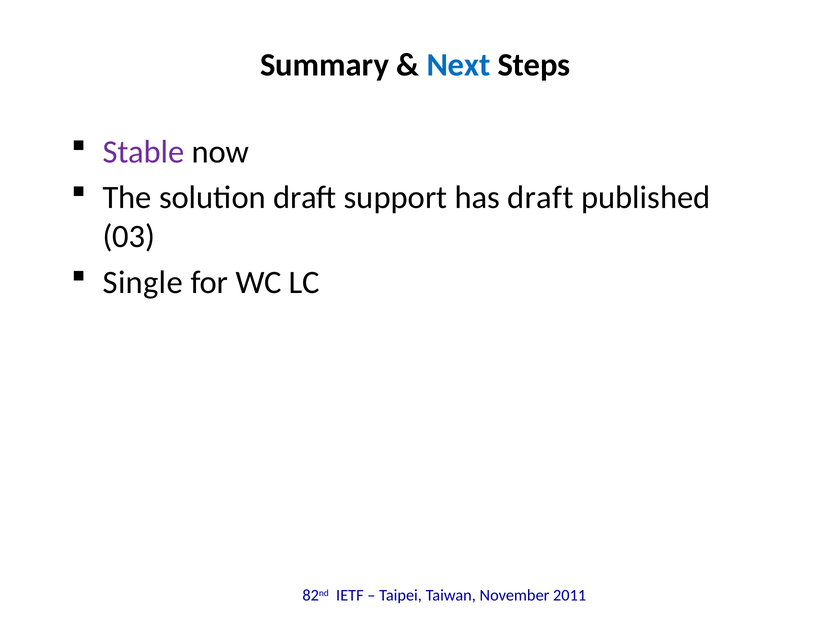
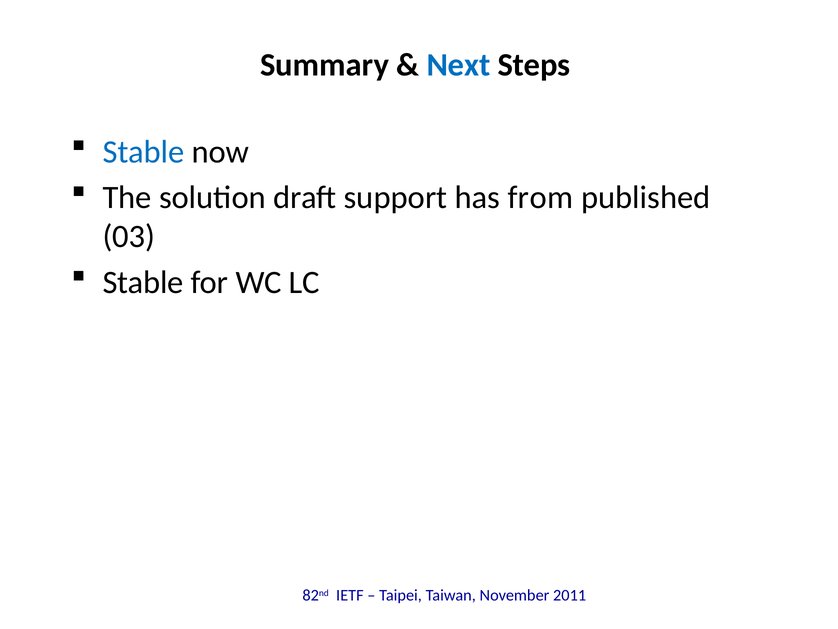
Stable colour: purple -> blue (144, 152)
has draft: draft -> from (540, 197)
Single: Single -> Stable (143, 282)
